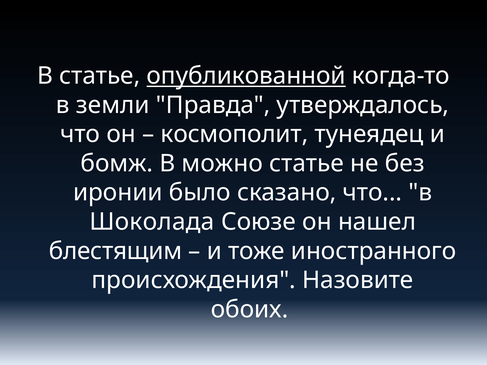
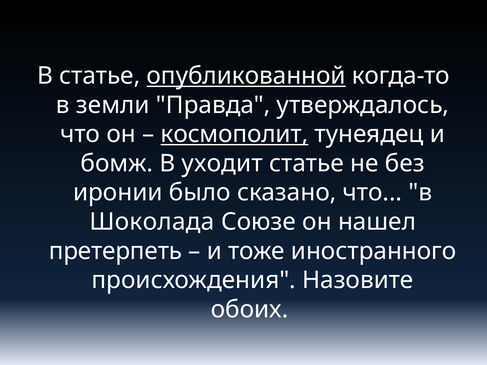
космополит underline: none -> present (234, 134)
можно: можно -> уходит (222, 163)
блестящим: блестящим -> претерпеть (115, 251)
